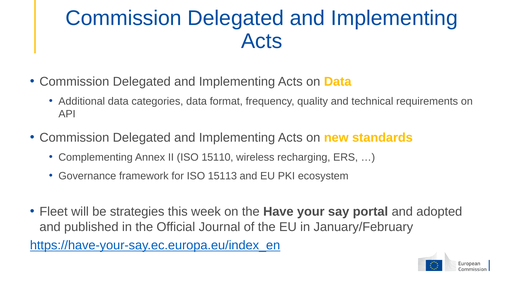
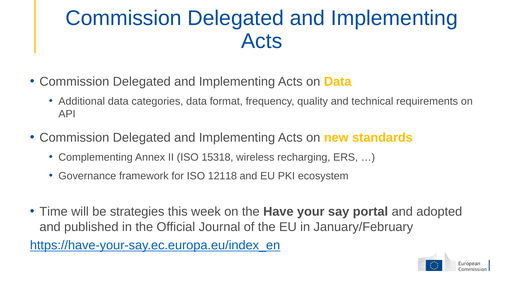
15110: 15110 -> 15318 (217, 157)
15113: 15113 -> 12118 (222, 176)
Fleet: Fleet -> Time (54, 212)
